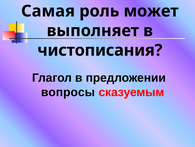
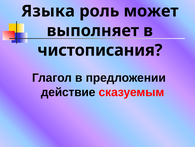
Самая: Самая -> Языка (48, 11)
вопросы: вопросы -> действие (68, 92)
